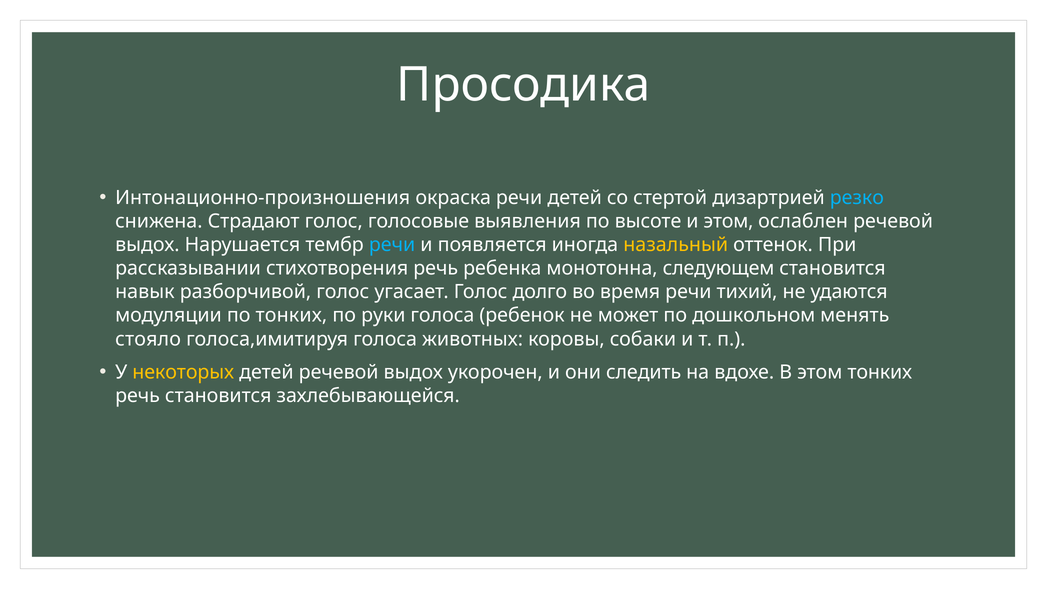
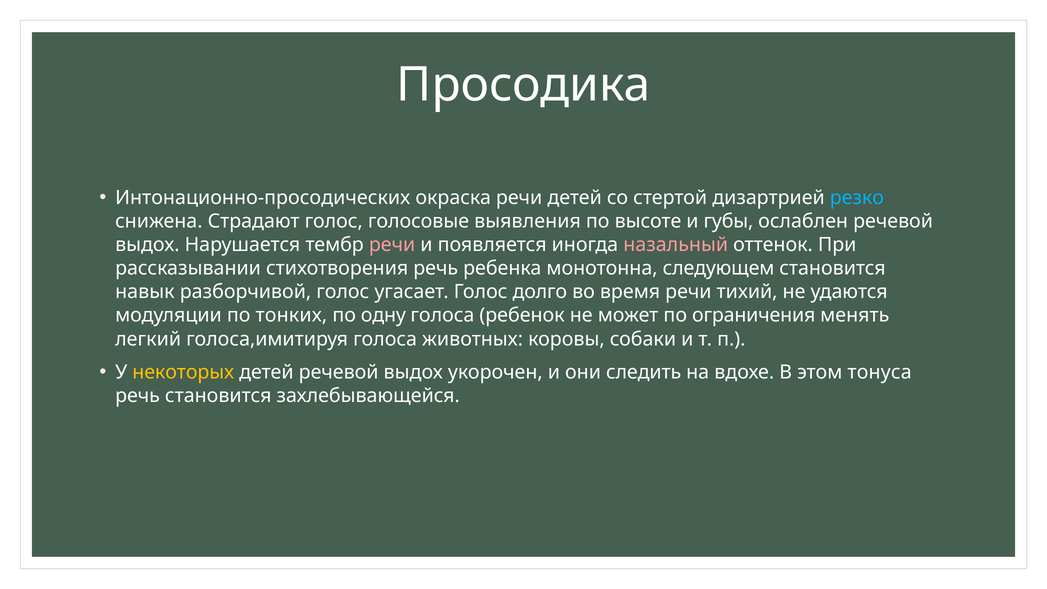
Интонационно-произношения: Интонационно-произношения -> Интонационно-просодических (263, 198)
и этом: этом -> губы (728, 221)
речи colour: light blue -> pink (392, 245)
назальный colour: yellow -> pink (676, 245)
руки: руки -> одну (383, 315)
дошкольном: дошкольном -> ограничения (754, 315)
стояло: стояло -> легкий (148, 339)
этом тонких: тонких -> тонуса (880, 372)
